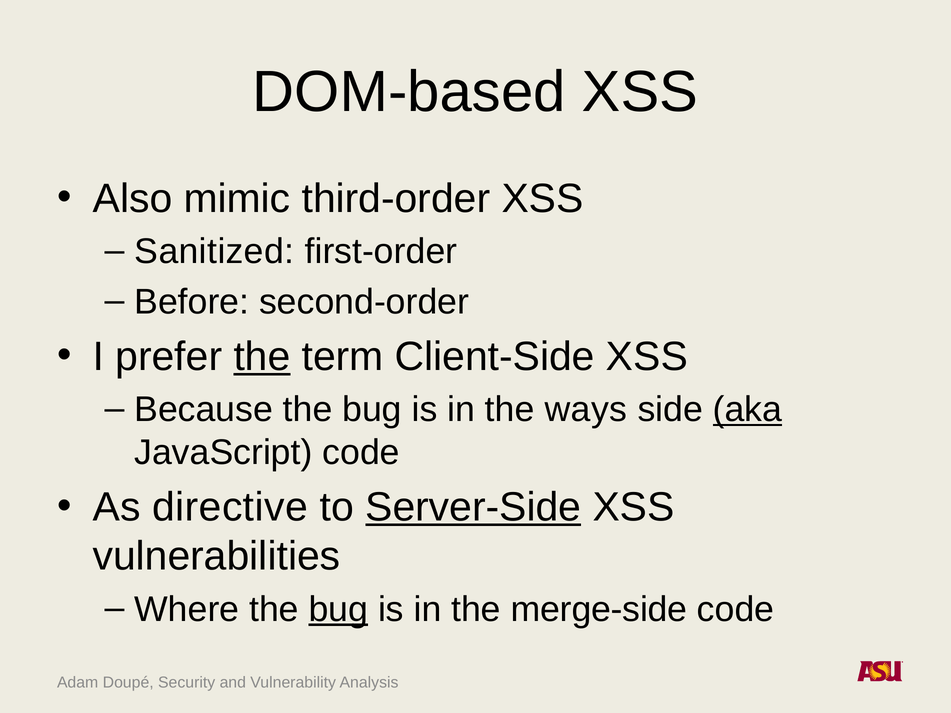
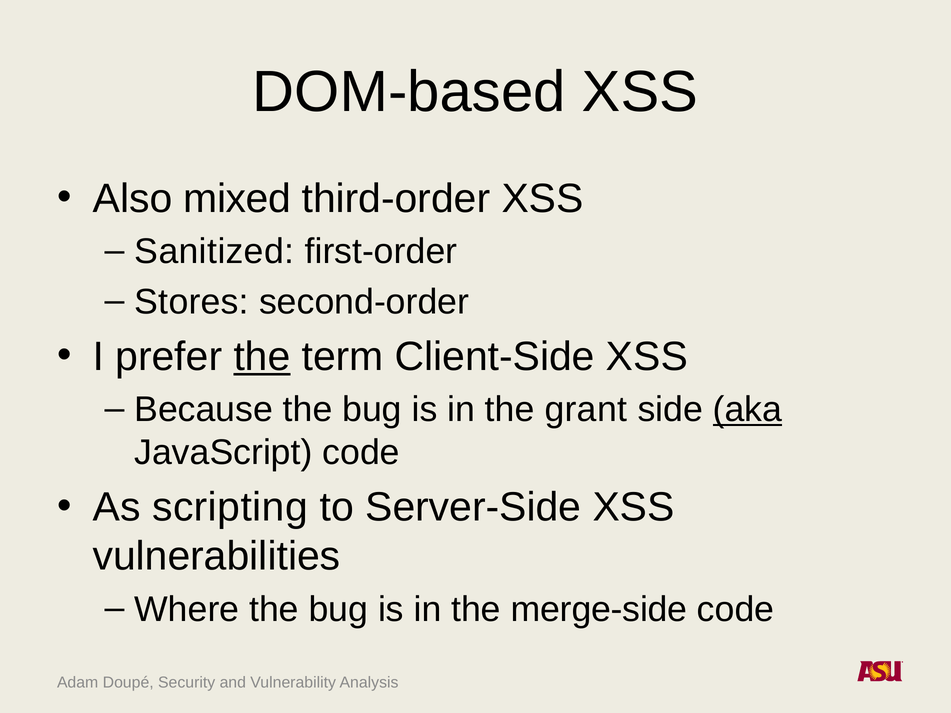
mimic: mimic -> mixed (237, 199)
Before: Before -> Stores (192, 302)
ways: ways -> grant (586, 410)
directive: directive -> scripting (230, 507)
Server-Side underline: present -> none (473, 507)
bug underline: present -> none (338, 610)
